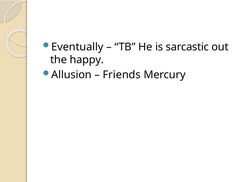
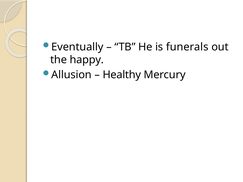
sarcastic: sarcastic -> funerals (187, 47)
Friends: Friends -> Healthy (122, 75)
